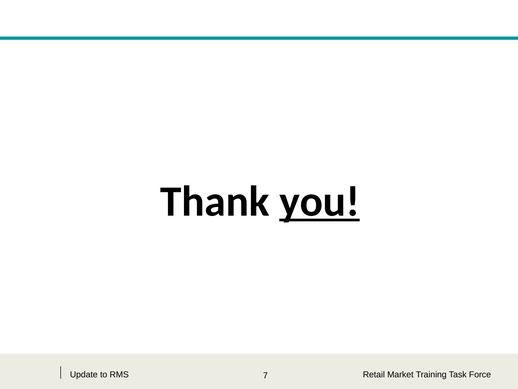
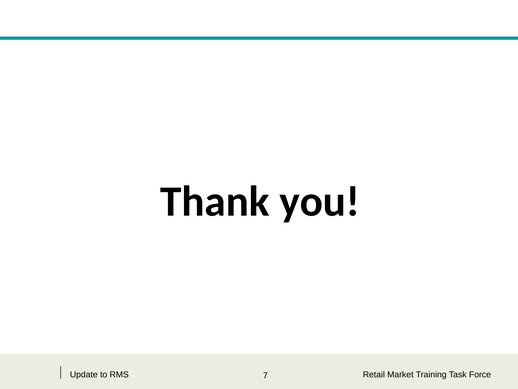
you underline: present -> none (320, 201)
